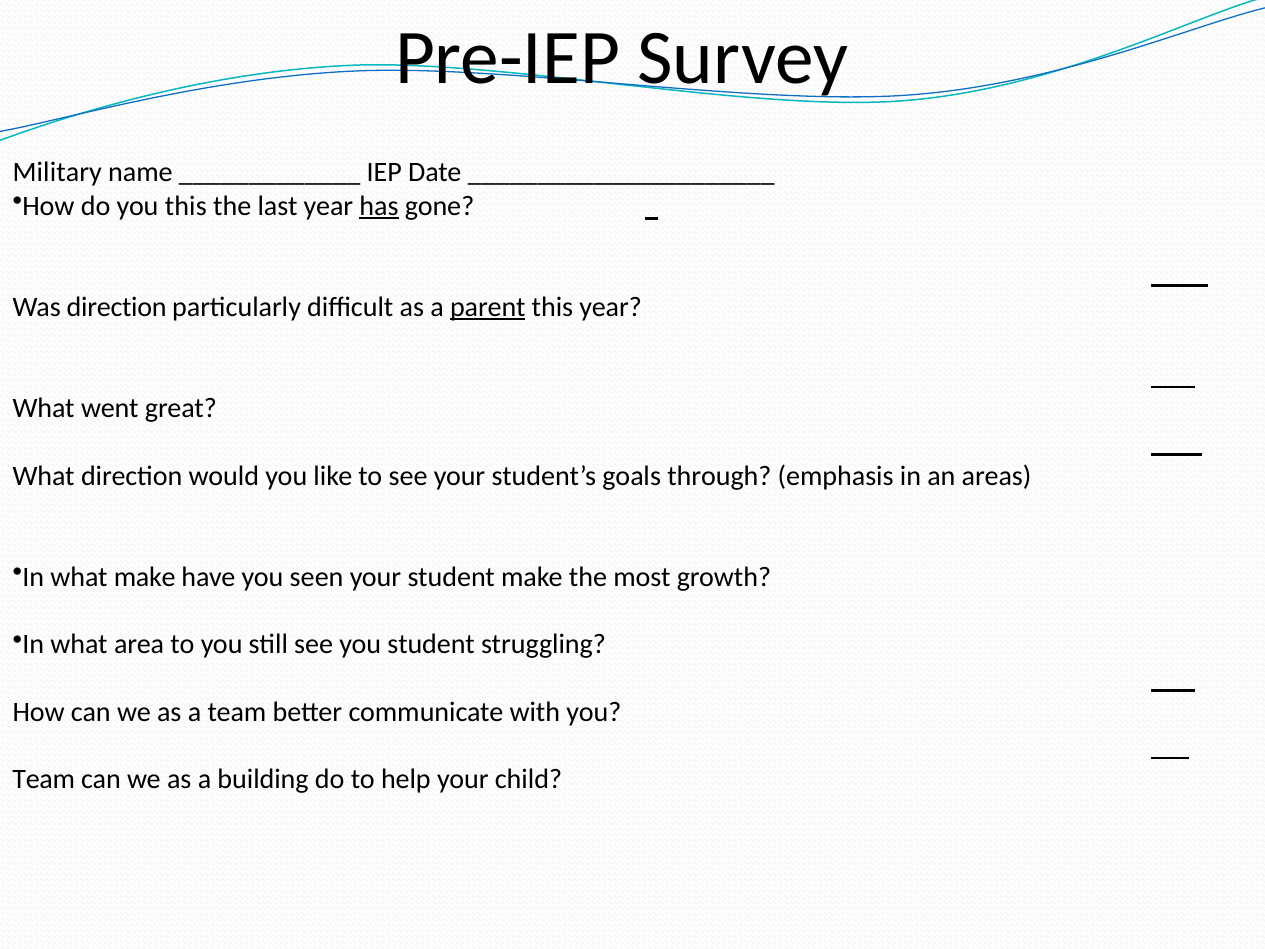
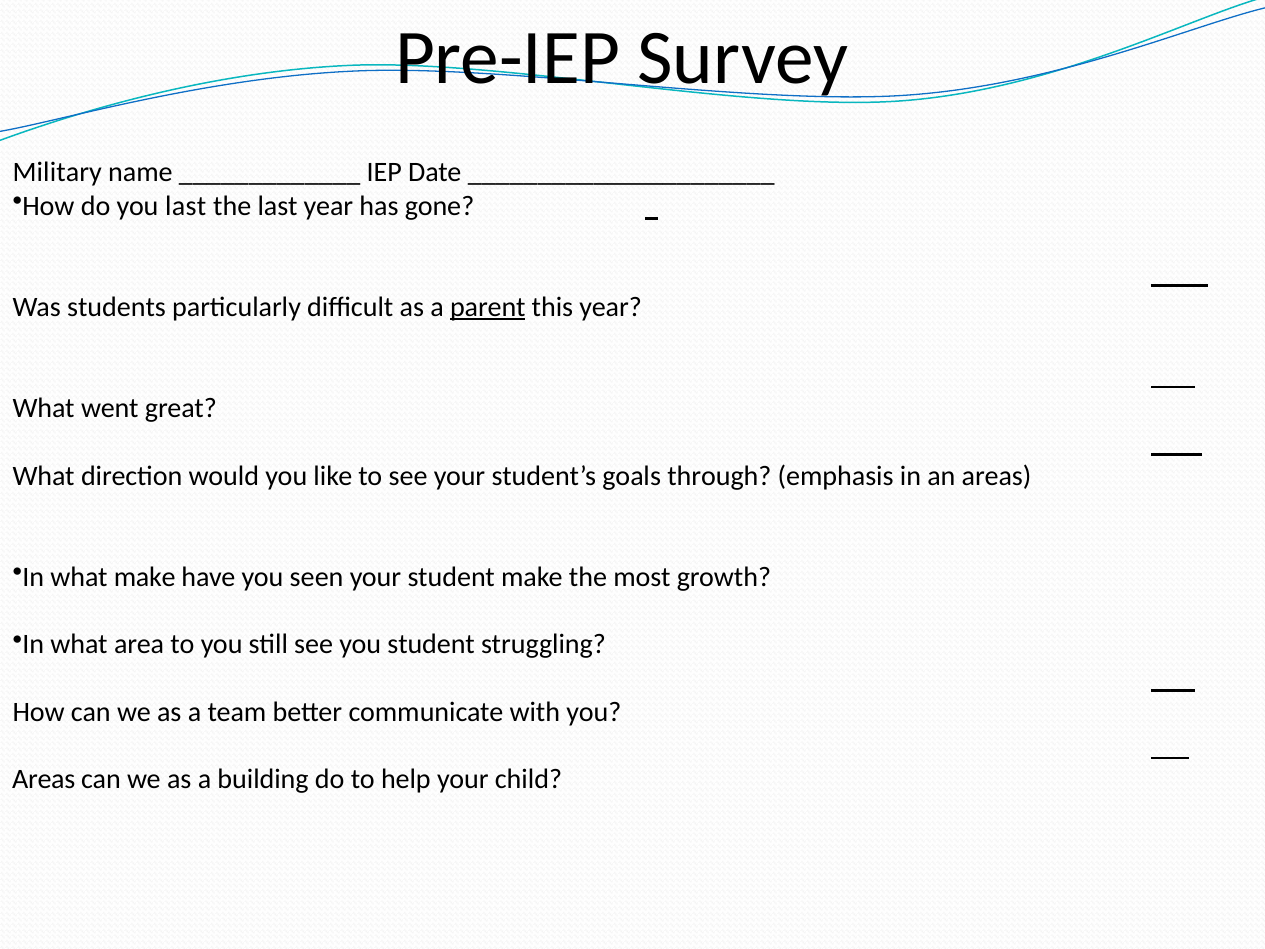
you this: this -> last (186, 206)
has underline: present -> none (379, 206)
Was direction: direction -> students (117, 307)
Team: Team -> Areas (44, 779)
